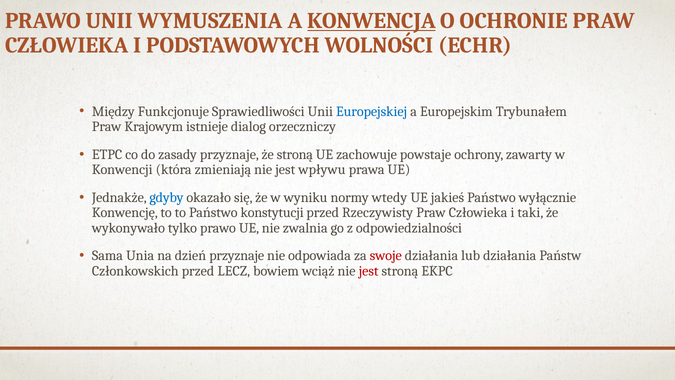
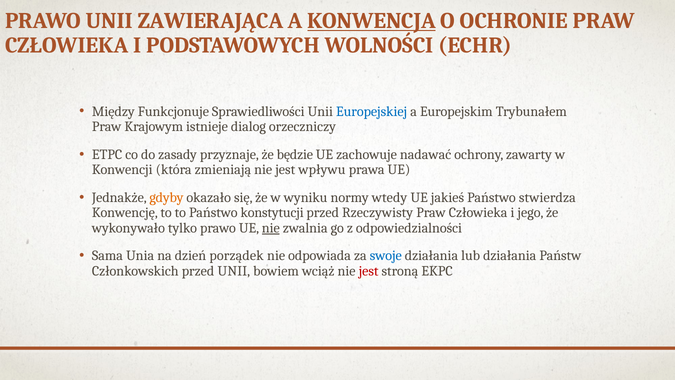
WYMUSZENIA: WYMUSZENIA -> ZAWIERAJĄCA (210, 21)
że stroną: stroną -> będzie (295, 154)
powstaje: powstaje -> nadawać (426, 154)
gdyby colour: blue -> orange (166, 197)
wyłącznie: wyłącznie -> stwierdza (547, 197)
taki: taki -> jego (530, 213)
nie underline: none -> present (271, 228)
dzień przyznaje: przyznaje -> porządek (237, 256)
swoje colour: red -> blue (386, 256)
przed LECZ: LECZ -> UNII (234, 271)
